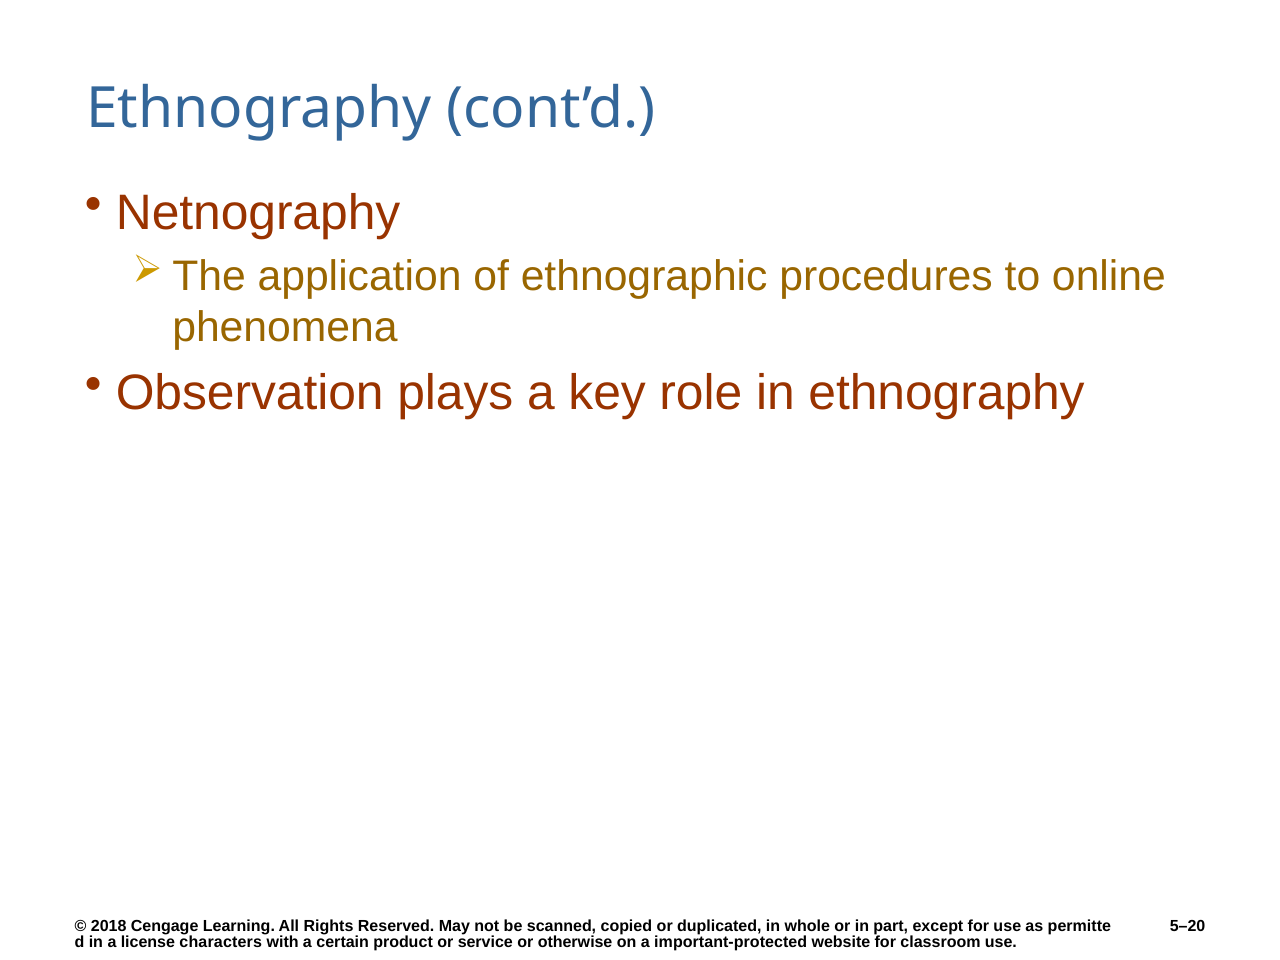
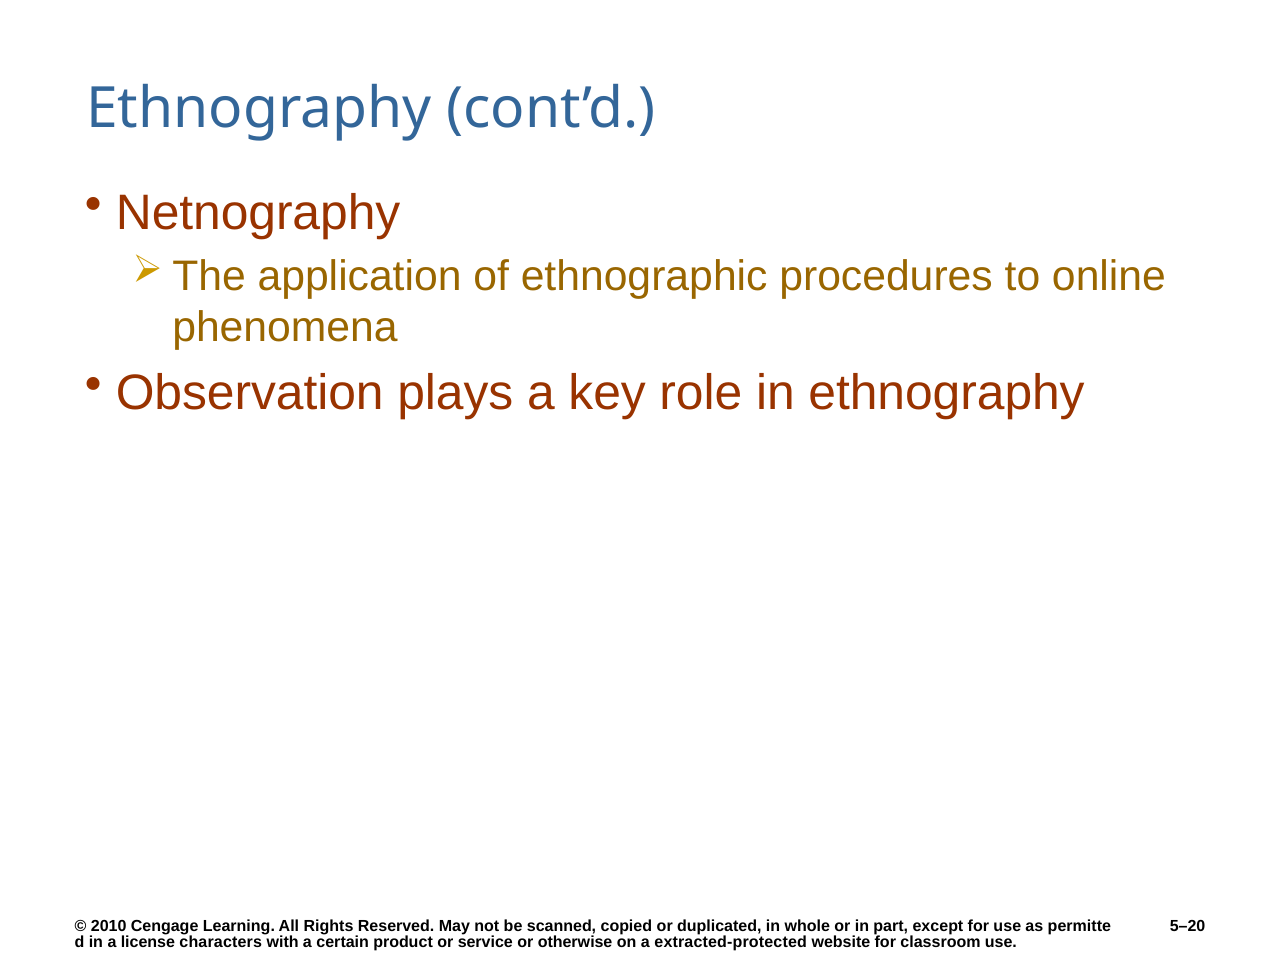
2018: 2018 -> 2010 (109, 926)
important-protected: important-protected -> extracted-protected (731, 942)
